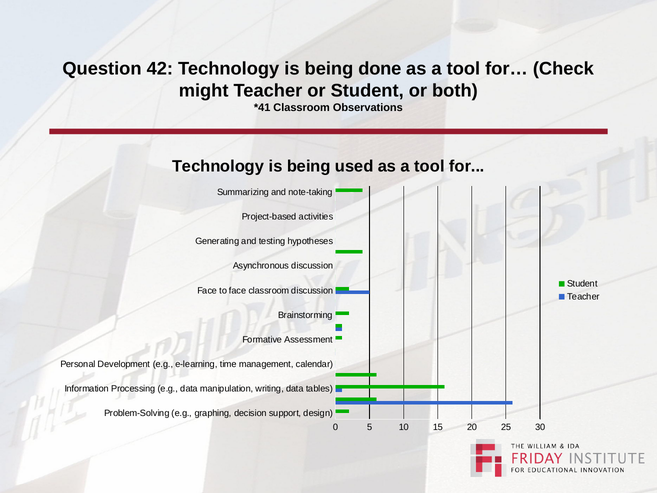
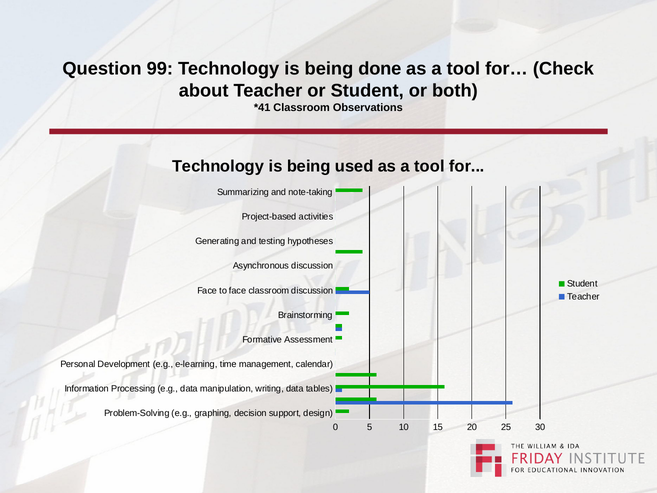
42: 42 -> 99 (160, 69)
might: might -> about (204, 91)
